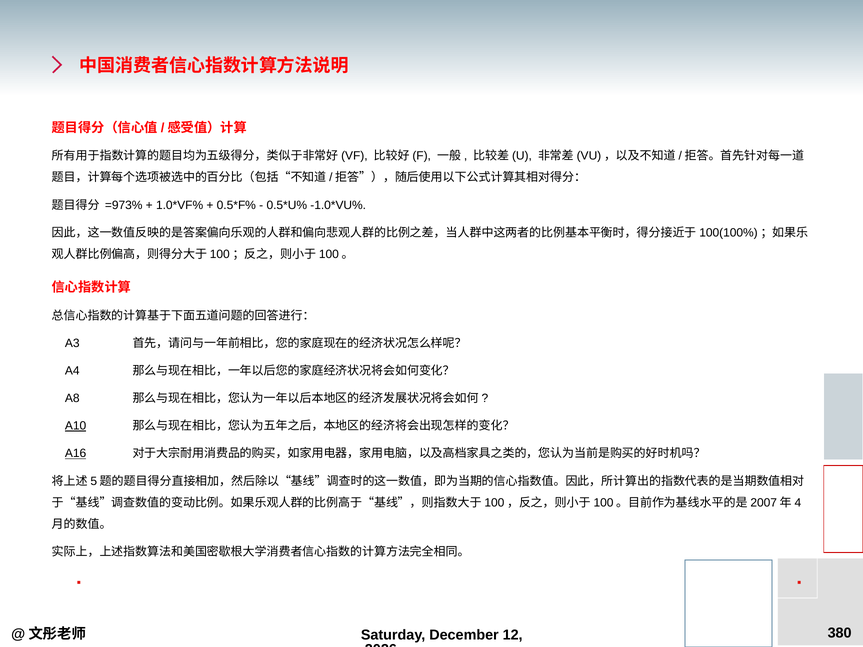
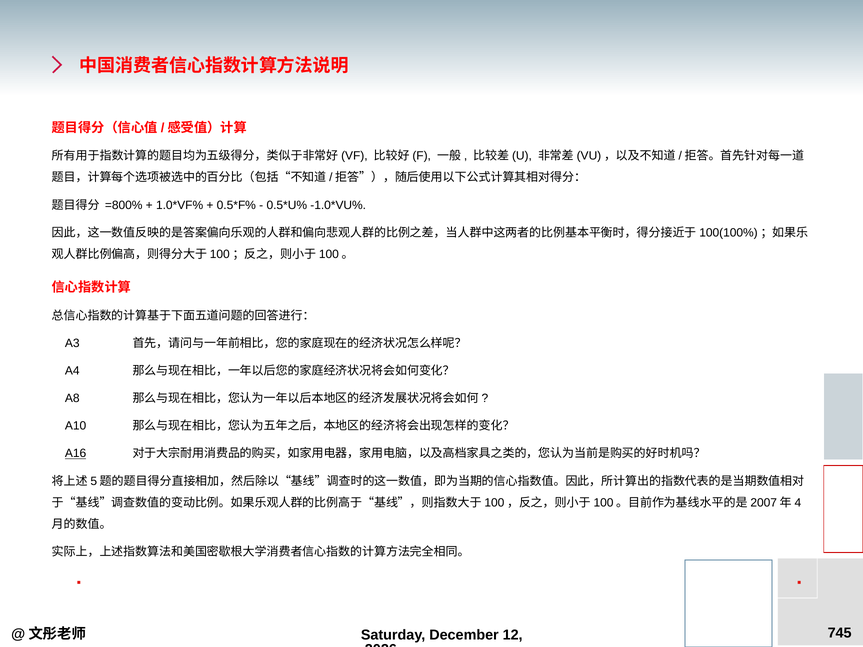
=973%: =973% -> =800% (124, 205)
A10 underline: present -> none (76, 426)
380: 380 -> 745 (840, 633)
